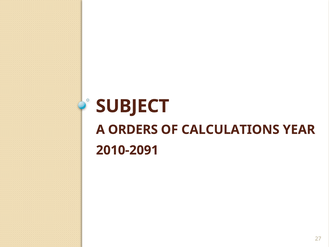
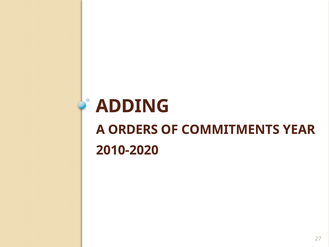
SUBJECT: SUBJECT -> ADDING (132, 106)
CALCULATIONS: CALCULATIONS -> COMMITMENTS (230, 130)
2010-2091: 2010-2091 -> 2010-2020 (127, 150)
